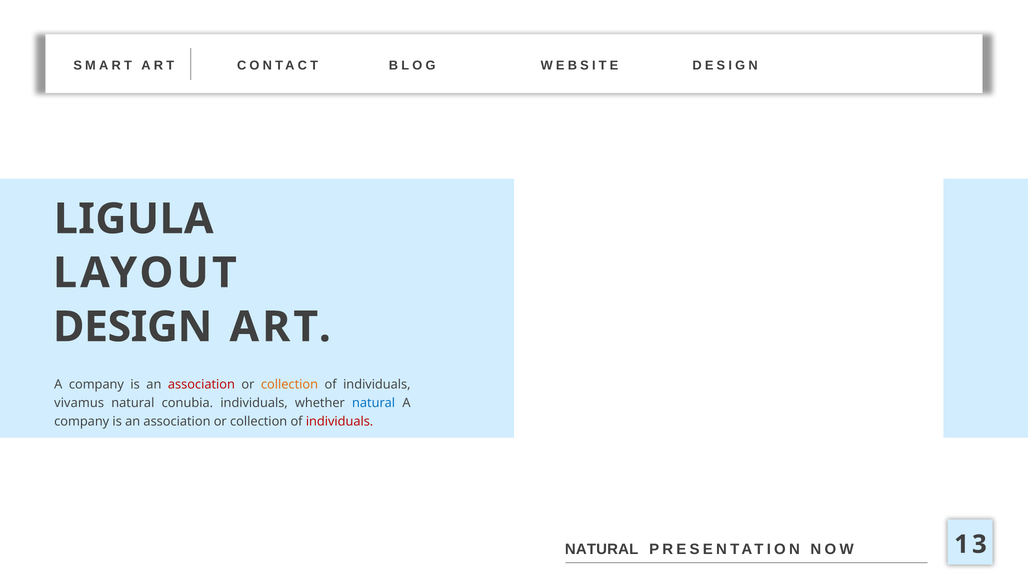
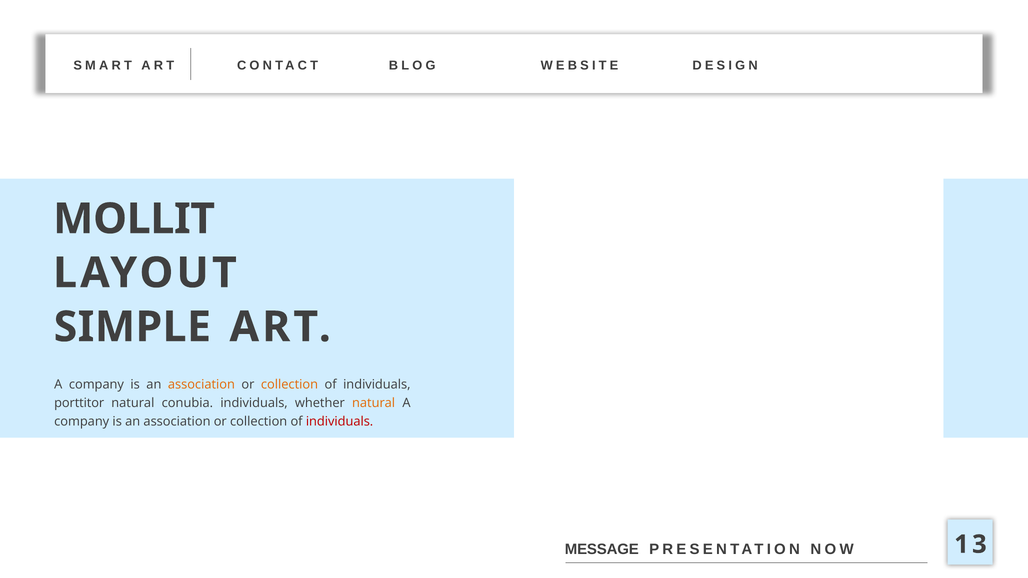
LIGULA: LIGULA -> MOLLIT (134, 219)
DESIGN: DESIGN -> SIMPLE (132, 327)
association colour: red -> orange (201, 385)
vivamus: vivamus -> porttitor (79, 403)
natural colour: blue -> orange (374, 403)
NATURAL: NATURAL -> MESSAGE (602, 550)
